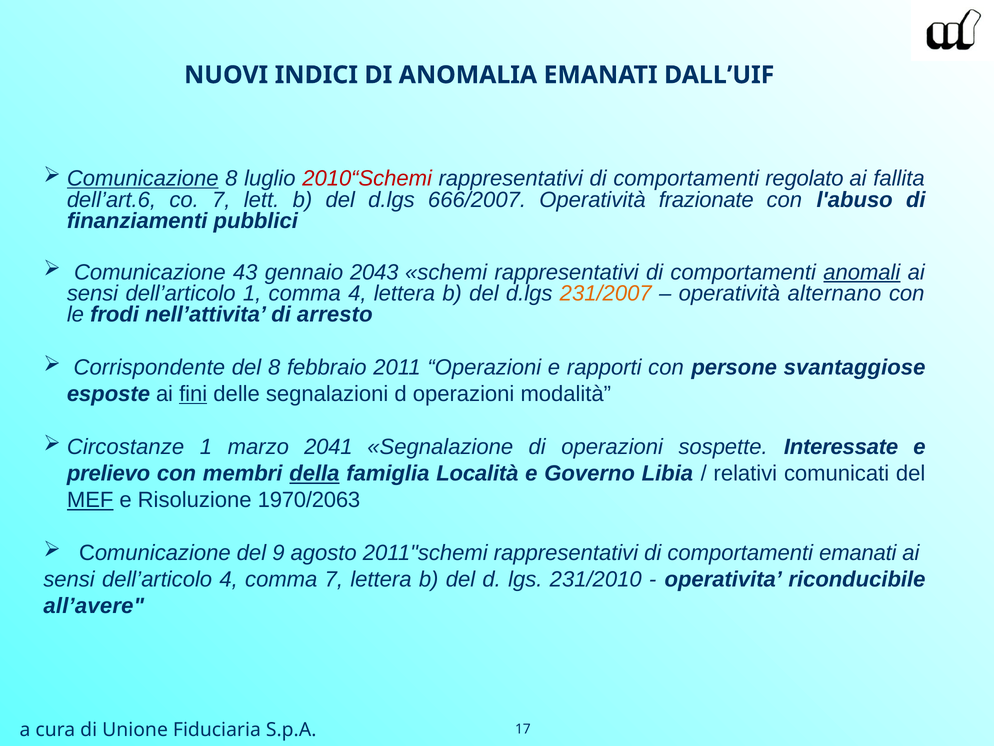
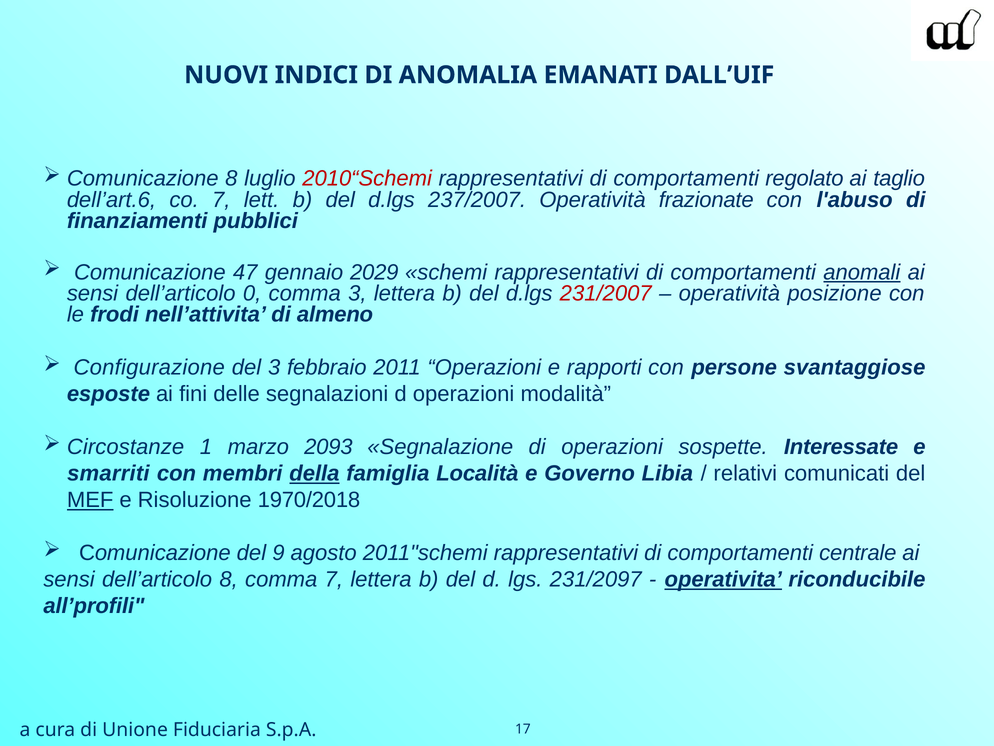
Comunicazione underline: present -> none (143, 178)
fallita: fallita -> taglio (899, 178)
666/2007: 666/2007 -> 237/2007 (477, 200)
43: 43 -> 47 (245, 272)
2043: 2043 -> 2029 (374, 272)
dell’articolo 1: 1 -> 0 (252, 293)
comma 4: 4 -> 3 (357, 293)
231/2007 colour: orange -> red (606, 293)
alternano: alternano -> posizione (835, 293)
arresto: arresto -> almeno (335, 314)
Corrispondente: Corrispondente -> Configurazione (149, 367)
del 8: 8 -> 3 (274, 367)
fini underline: present -> none (193, 394)
2041: 2041 -> 2093 (328, 447)
prelievo: prelievo -> smarriti (108, 473)
1970/2063: 1970/2063 -> 1970/2018 (309, 500)
comportamenti emanati: emanati -> centrale (858, 553)
dell’articolo 4: 4 -> 8 (229, 579)
231/2010: 231/2010 -> 231/2097 (596, 579)
operativita underline: none -> present (723, 579)
all’avere: all’avere -> all’profili (94, 606)
